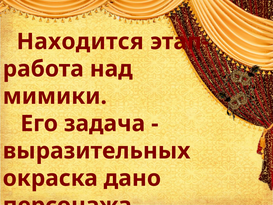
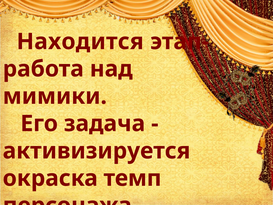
выразительных: выразительных -> активизируется (97, 151)
дано: дано -> темп (133, 178)
